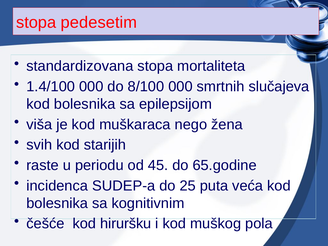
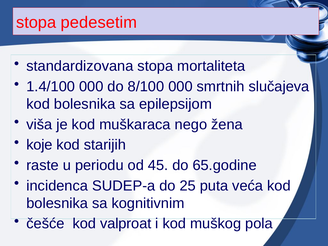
svih: svih -> koje (39, 145)
hiruršku: hiruršku -> valproat (126, 224)
